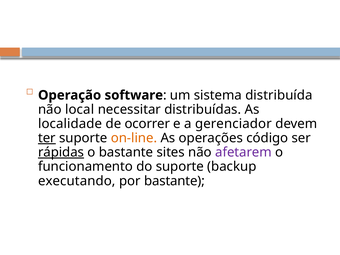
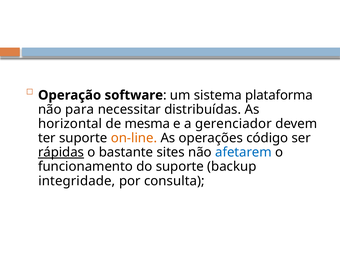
distribuída: distribuída -> plataforma (279, 95)
local: local -> para (80, 109)
localidade: localidade -> horizontal (70, 124)
ocorrer: ocorrer -> mesma (147, 124)
ter underline: present -> none (47, 138)
afetarem colour: purple -> blue (243, 152)
executando: executando -> integridade (77, 181)
por bastante: bastante -> consulta (174, 181)
